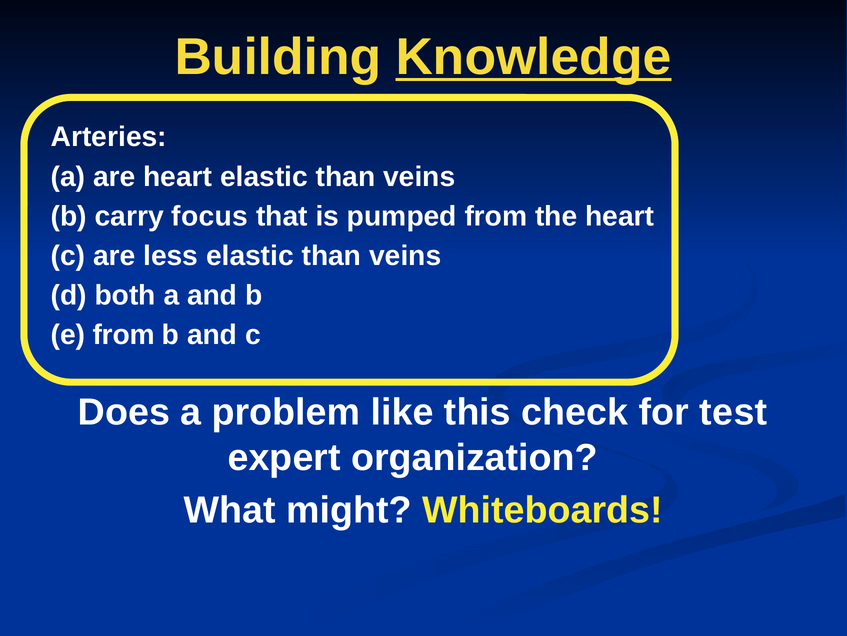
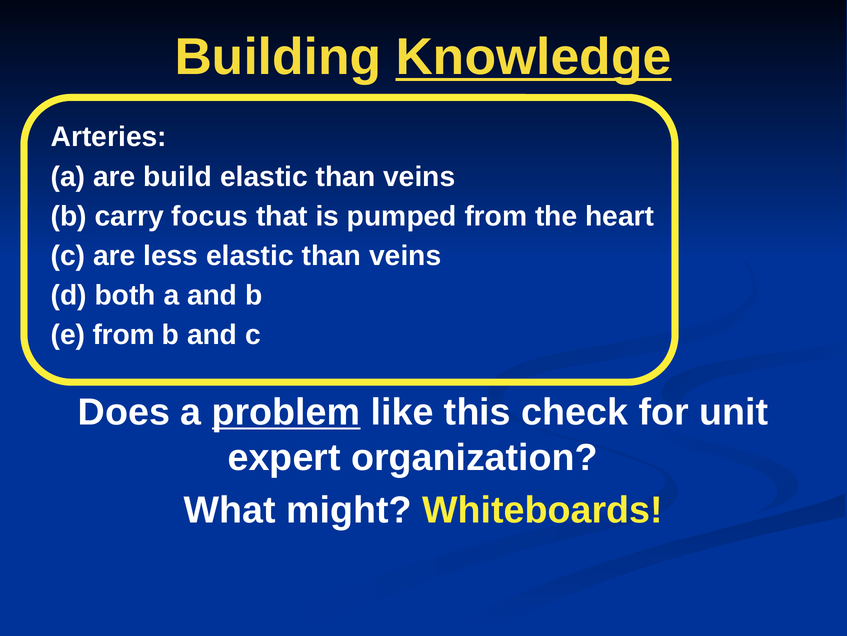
are heart: heart -> build (178, 176)
problem underline: none -> present (286, 412)
test: test -> unit (734, 412)
